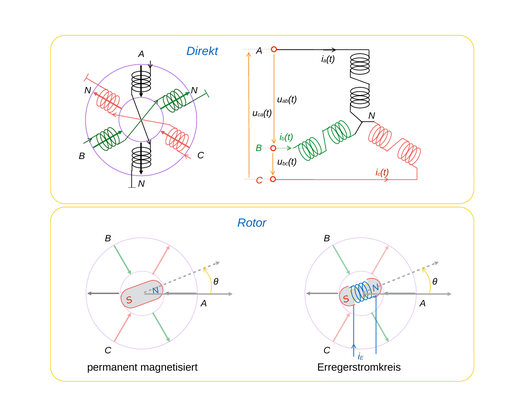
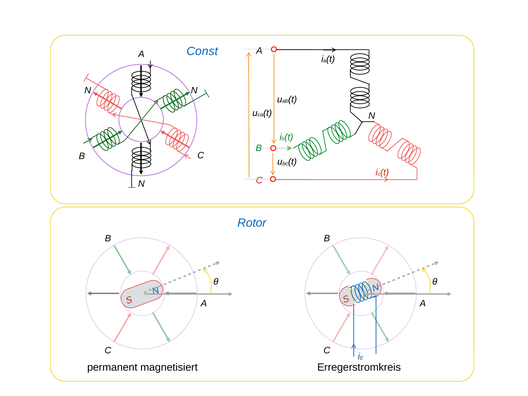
Direkt: Direkt -> Const (202, 51)
